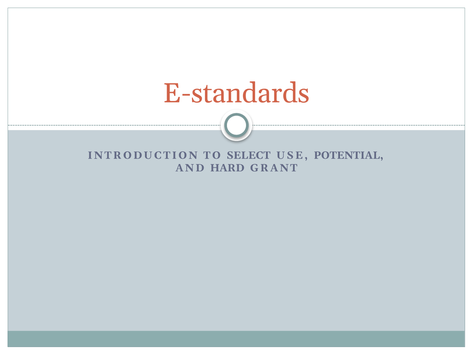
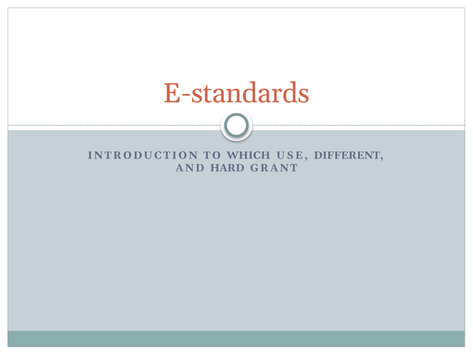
SELECT: SELECT -> WHICH (249, 155)
POTENTIAL: POTENTIAL -> DIFFERENT (349, 155)
